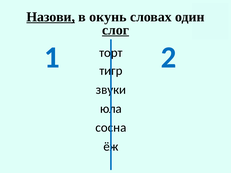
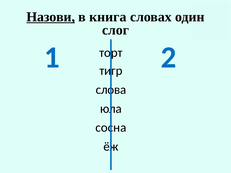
окунь: окунь -> книга (108, 17)
слог underline: present -> none (116, 30)
звуки: звуки -> слова (111, 90)
